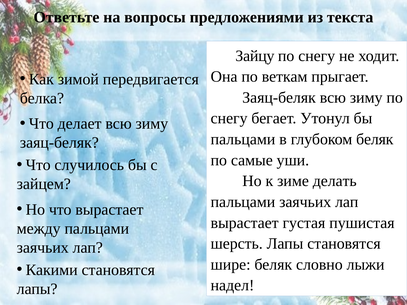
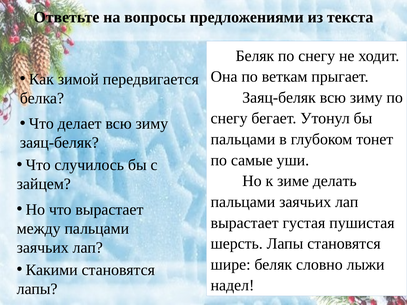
Зайцу: Зайцу -> Беляк (255, 56)
глубоком беляк: беляк -> тонет (375, 139)
